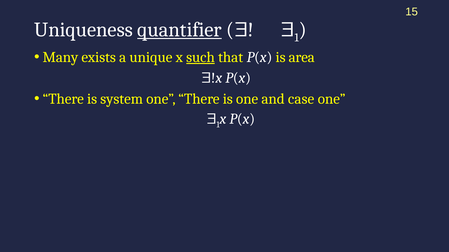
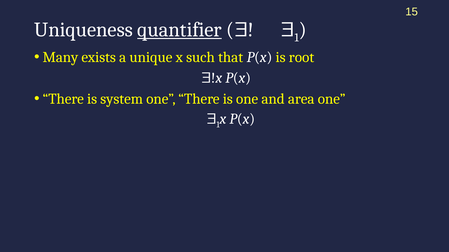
such underline: present -> none (200, 57)
area: area -> root (302, 57)
case: case -> area (301, 99)
